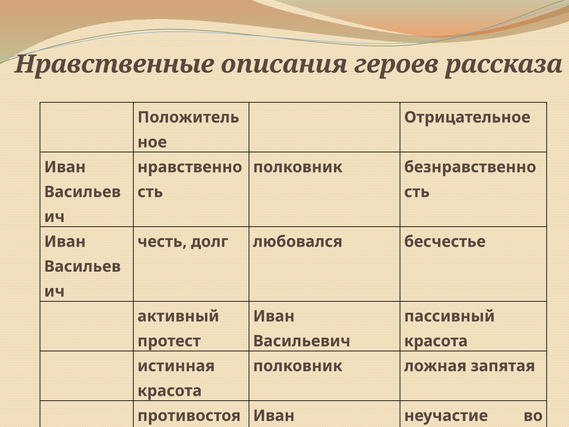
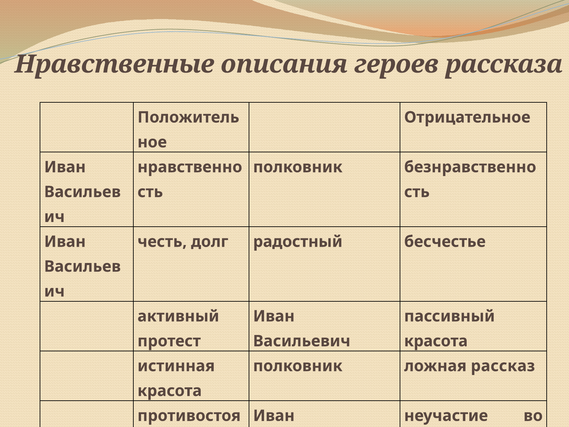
любовался: любовался -> радостный (298, 241)
запятая: запятая -> рассказ (503, 366)
